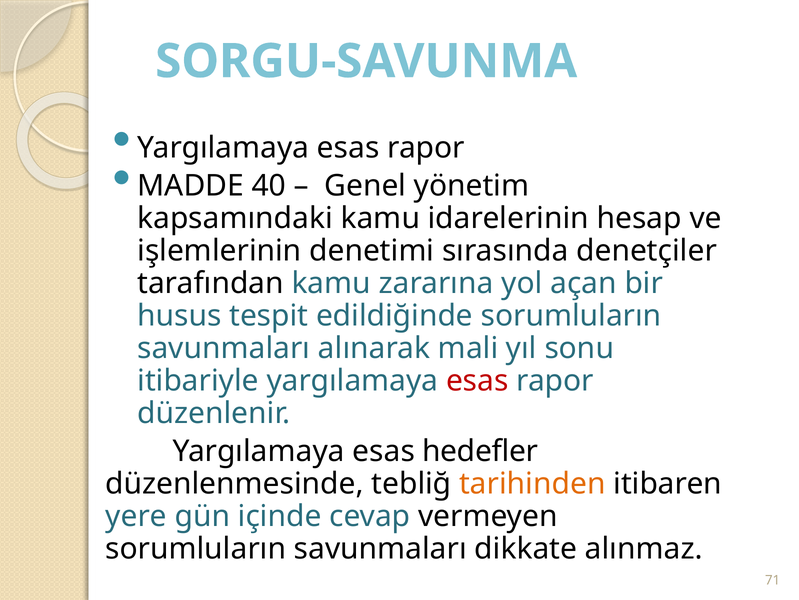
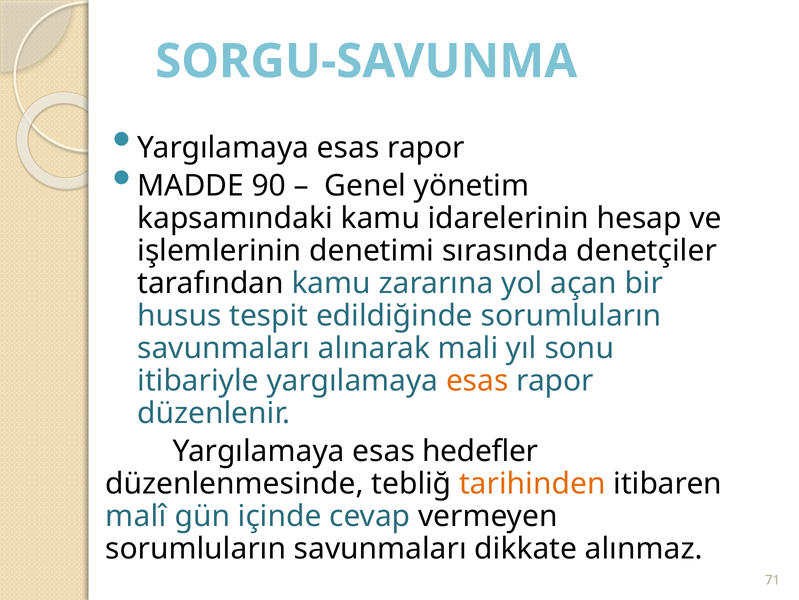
40: 40 -> 90 (269, 186)
esas colour: red -> orange (477, 380)
yere: yere -> malî (136, 516)
